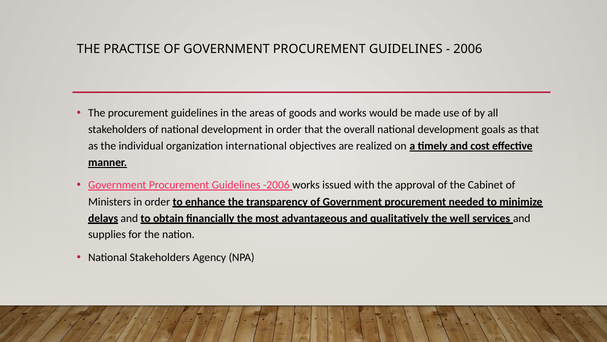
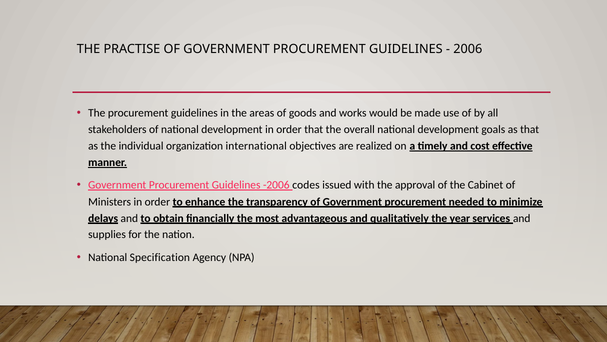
-2006 works: works -> codes (306, 185)
well: well -> year (460, 218)
National Stakeholders: Stakeholders -> Specification (160, 257)
